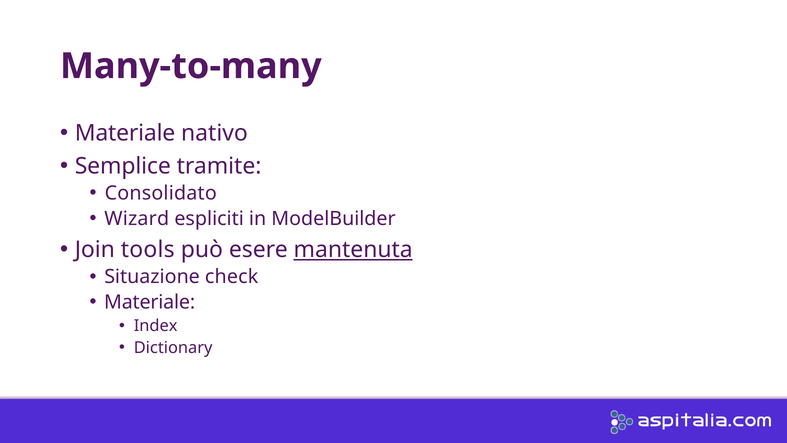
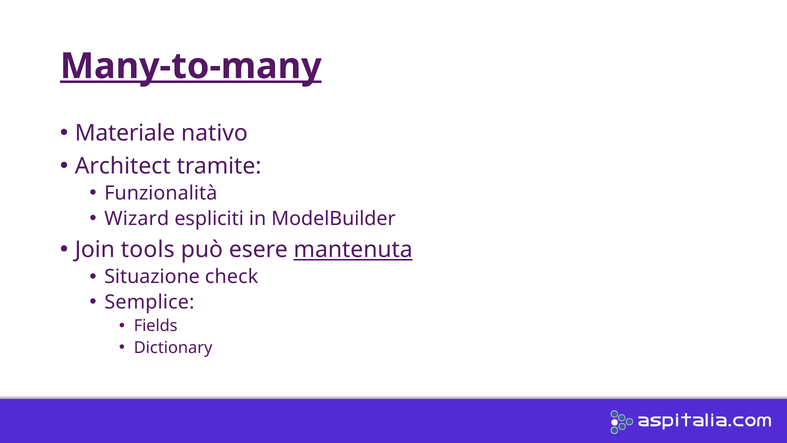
Many-to-many underline: none -> present (191, 66)
Semplice: Semplice -> Architect (123, 166)
Consolidato: Consolidato -> Funzionalità (161, 193)
Materiale: Materiale -> Semplice (149, 302)
Index: Index -> Fields (156, 326)
